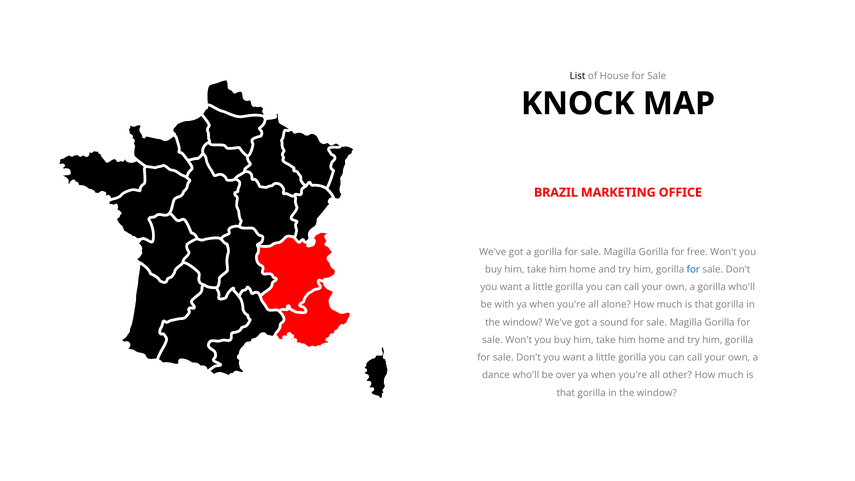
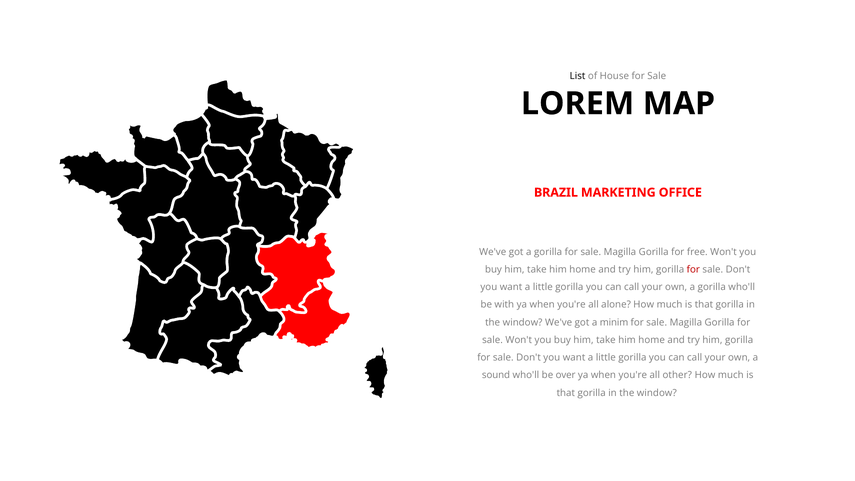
KNOCK: KNOCK -> LOREM (578, 104)
for colour: blue -> red (693, 270)
sound: sound -> minim (614, 322)
dance: dance -> sound (496, 375)
